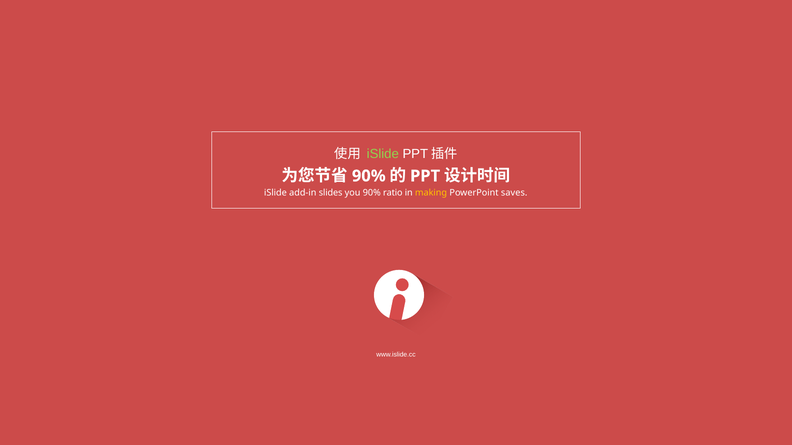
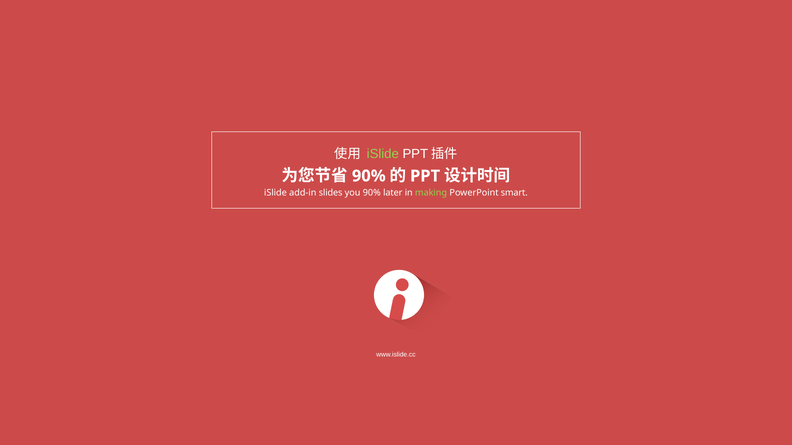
ratio: ratio -> later (393, 193)
making colour: yellow -> light green (431, 193)
saves: saves -> smart (514, 193)
